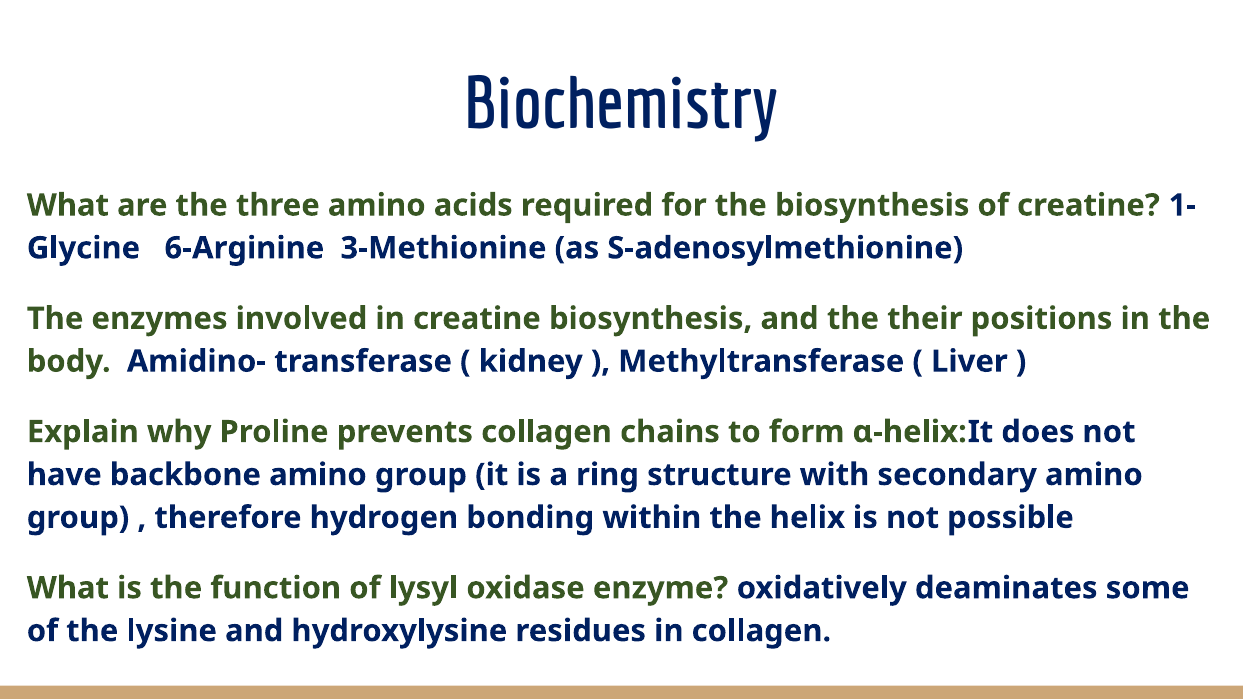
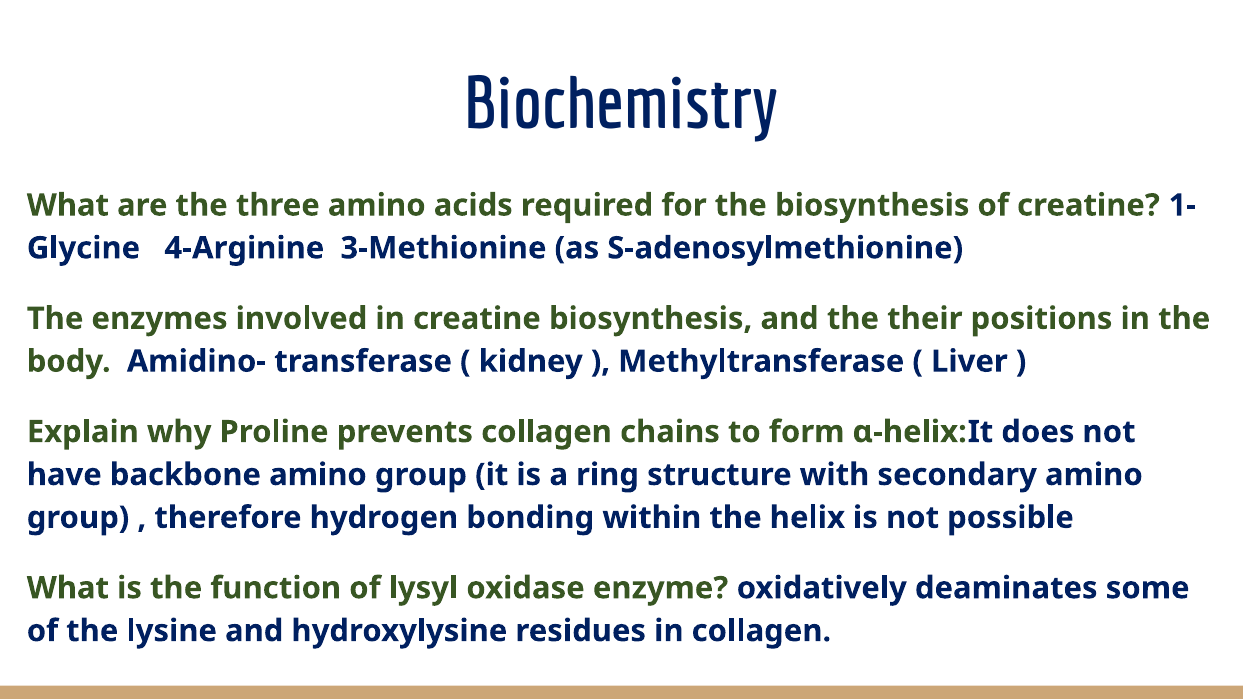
6-Arginine: 6-Arginine -> 4-Arginine (244, 248)
